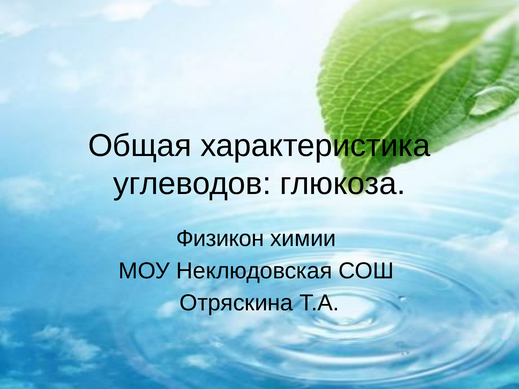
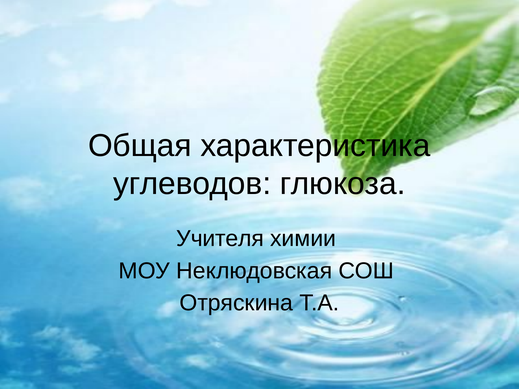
Физикон: Физикон -> Учителя (220, 239)
